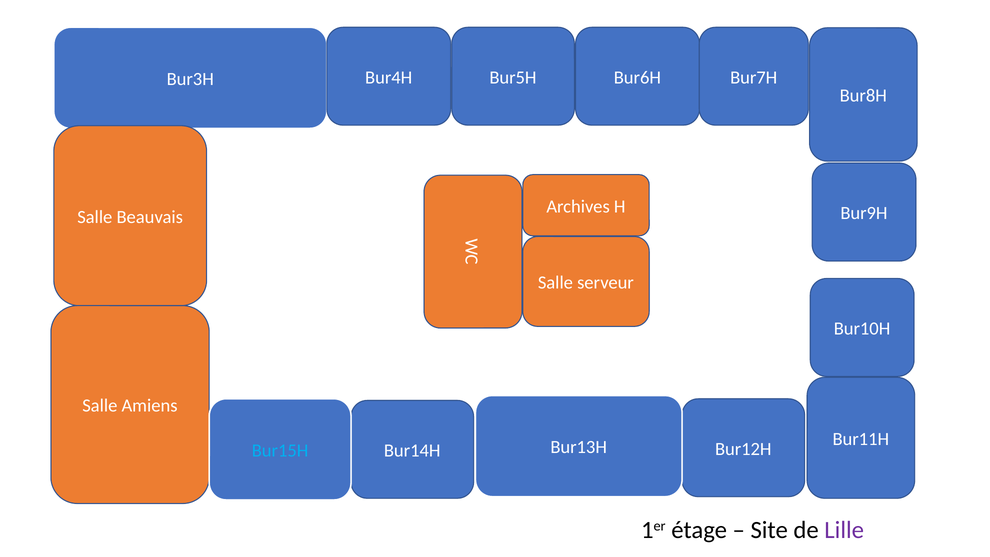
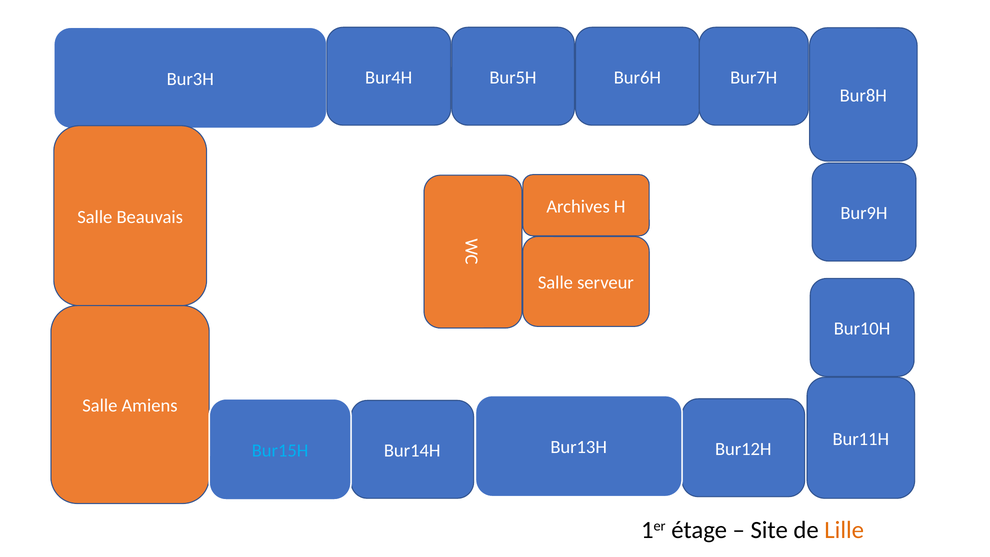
Lille colour: purple -> orange (844, 530)
